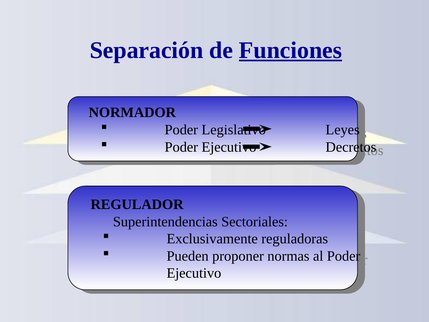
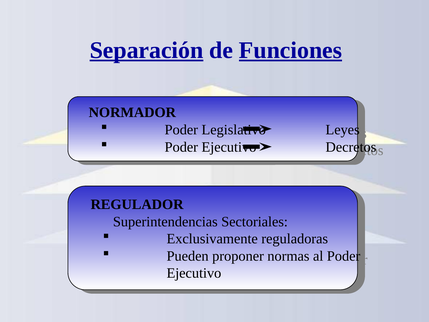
Separación underline: none -> present (146, 50)
